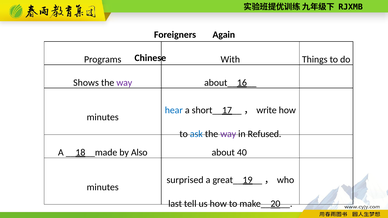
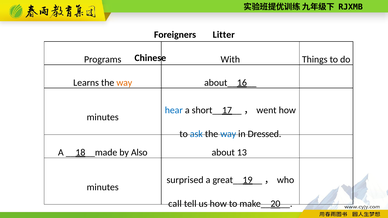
Again: Again -> Litter (224, 35)
Shows: Shows -> Learns (86, 83)
way colour: purple -> orange (124, 83)
write: write -> went (266, 110)
way colour: purple -> blue (228, 134)
Refused: Refused -> Dressed (264, 134)
40: 40 -> 13 (242, 153)
last: last -> call (175, 204)
